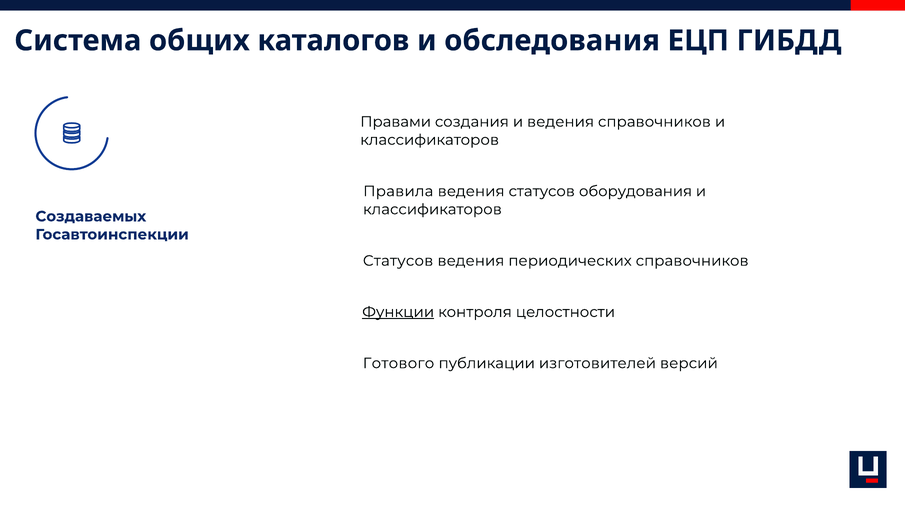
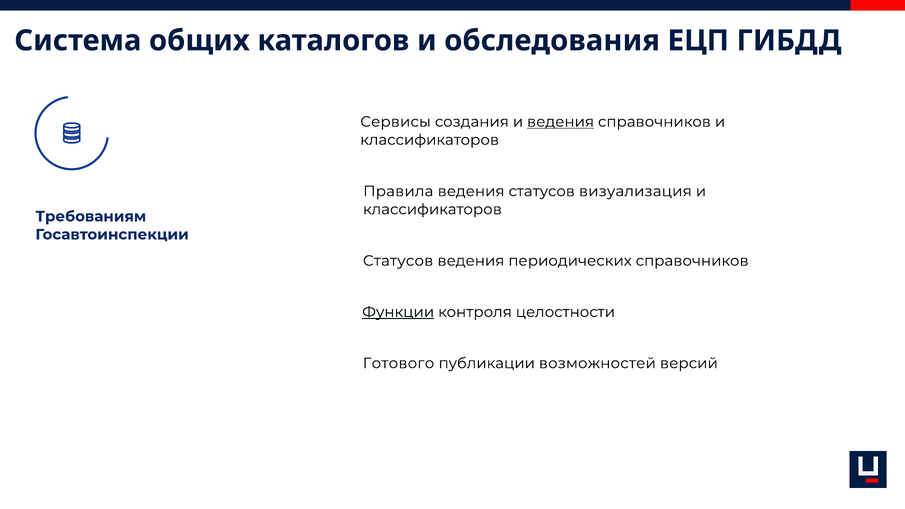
Правами: Правами -> Сервисы (396, 122)
ведения underline: none -> present (561, 122)
оборудования: оборудования -> визуализация (635, 191)
Создаваемых: Создаваемых -> Требованиям (91, 216)
изготовителей: изготовителей -> возможностей (597, 363)
